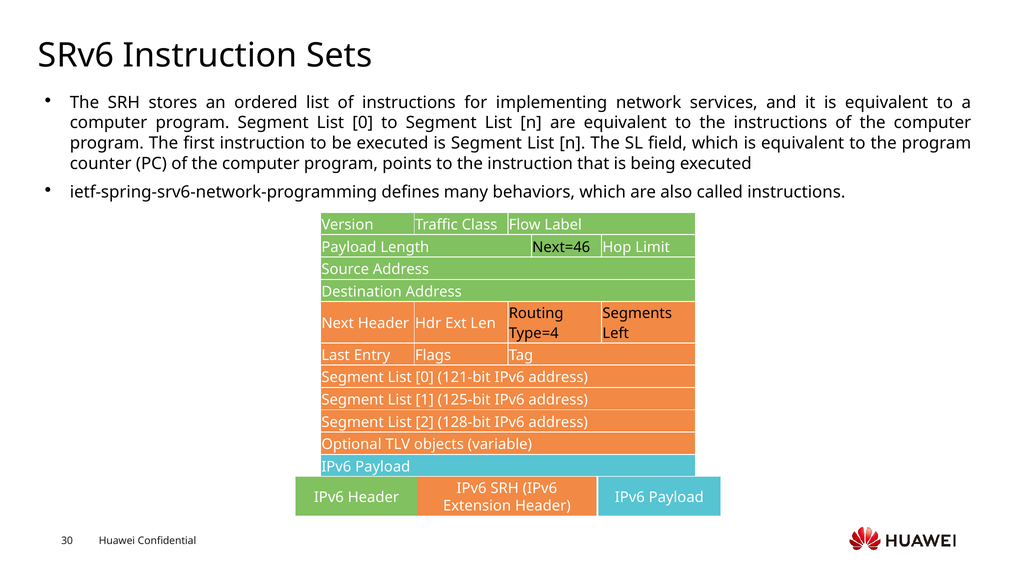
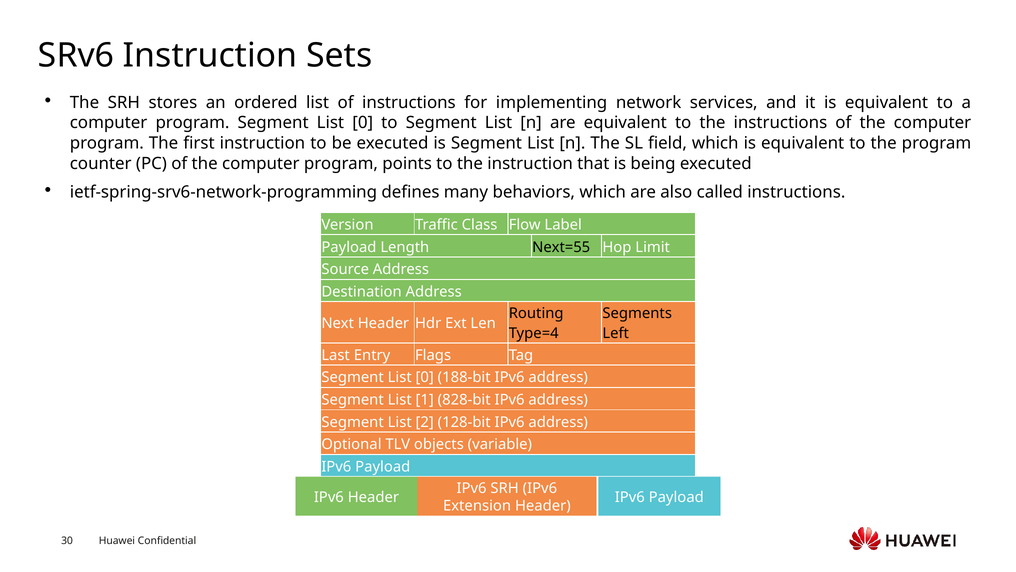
Next=46: Next=46 -> Next=55 (561, 247)
121-bit: 121-bit -> 188-bit (464, 377)
125-bit: 125-bit -> 828-bit (464, 400)
